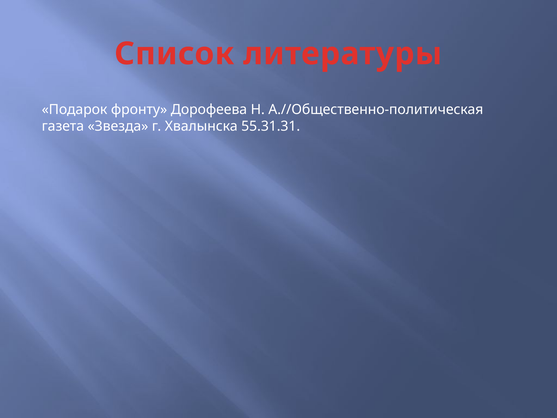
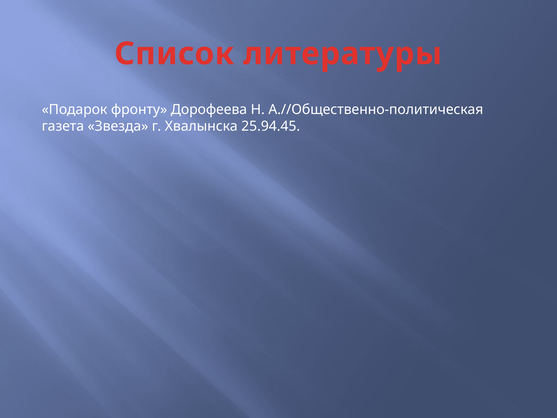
55.31.31: 55.31.31 -> 25.94.45 (271, 126)
